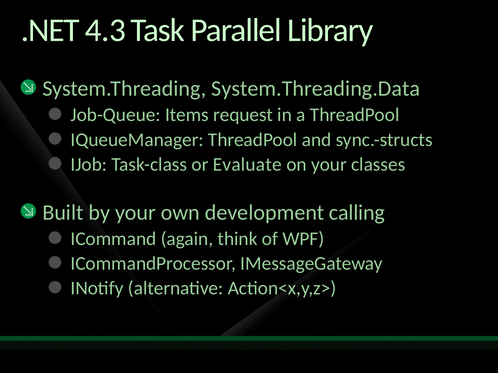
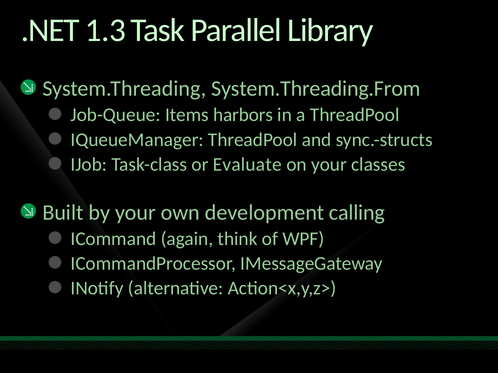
4.3: 4.3 -> 1.3 (105, 30)
System.Threading.Data: System.Threading.Data -> System.Threading.From (316, 89)
request: request -> harbors (243, 115)
